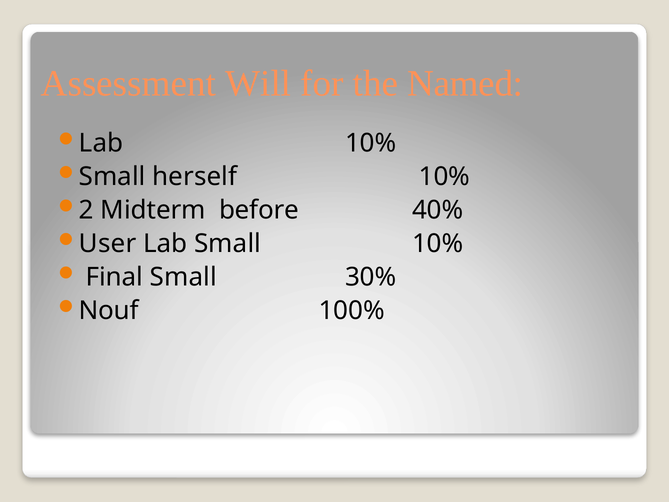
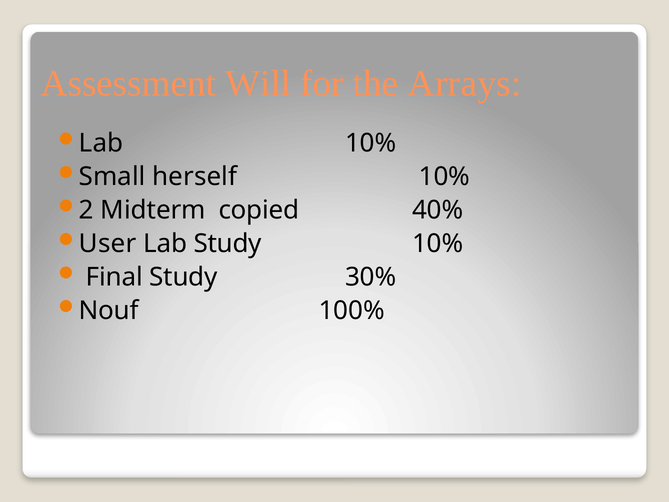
Named: Named -> Arrays (465, 84)
before: before -> copied (259, 210)
Lab Small: Small -> Study (228, 244)
Final Small: Small -> Study (183, 277)
